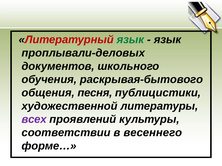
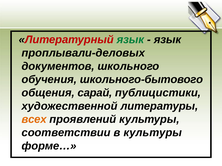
раскрывая-бытового: раскрывая-бытового -> школьного-бытового (142, 80)
песня: песня -> сарай (95, 93)
всех colour: purple -> orange (34, 120)
в весеннего: весеннего -> культуры (153, 133)
